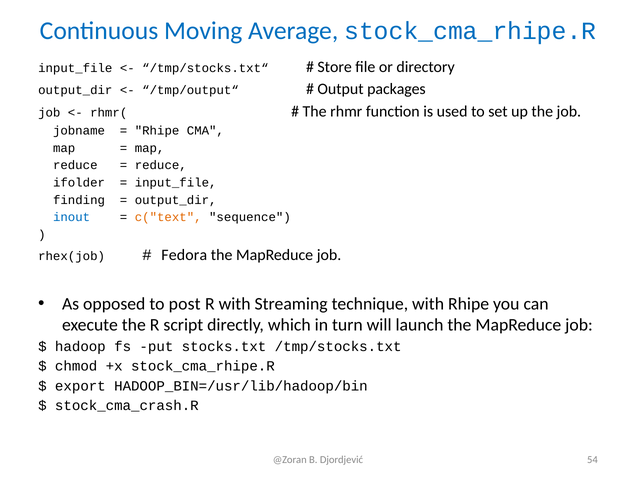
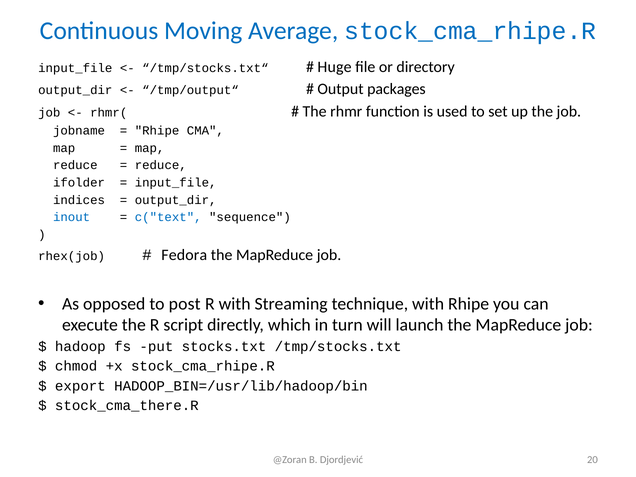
Store: Store -> Huge (335, 67)
finding: finding -> indices (79, 200)
c("text colour: orange -> blue (168, 217)
stock_cma_crash.R: stock_cma_crash.R -> stock_cma_there.R (127, 406)
54: 54 -> 20 (592, 460)
